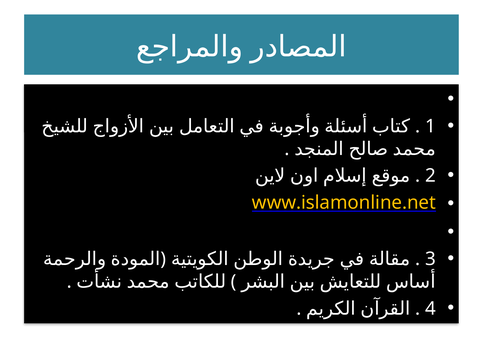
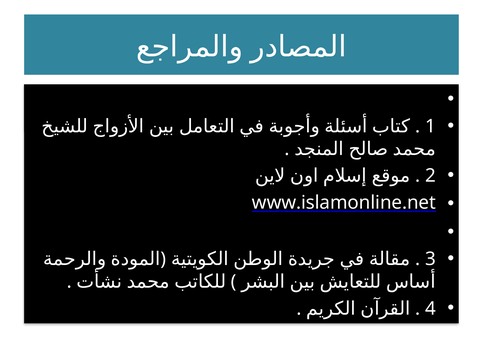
www.islamonline.net colour: yellow -> white (344, 203)
